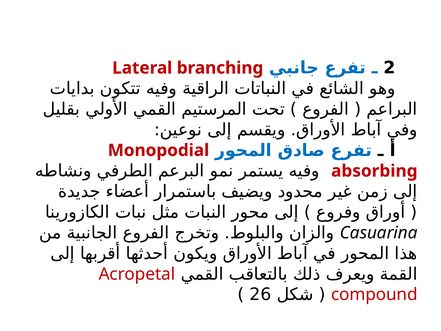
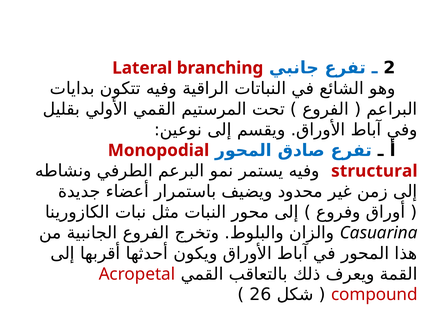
absorbing: absorbing -> structural (374, 171)
